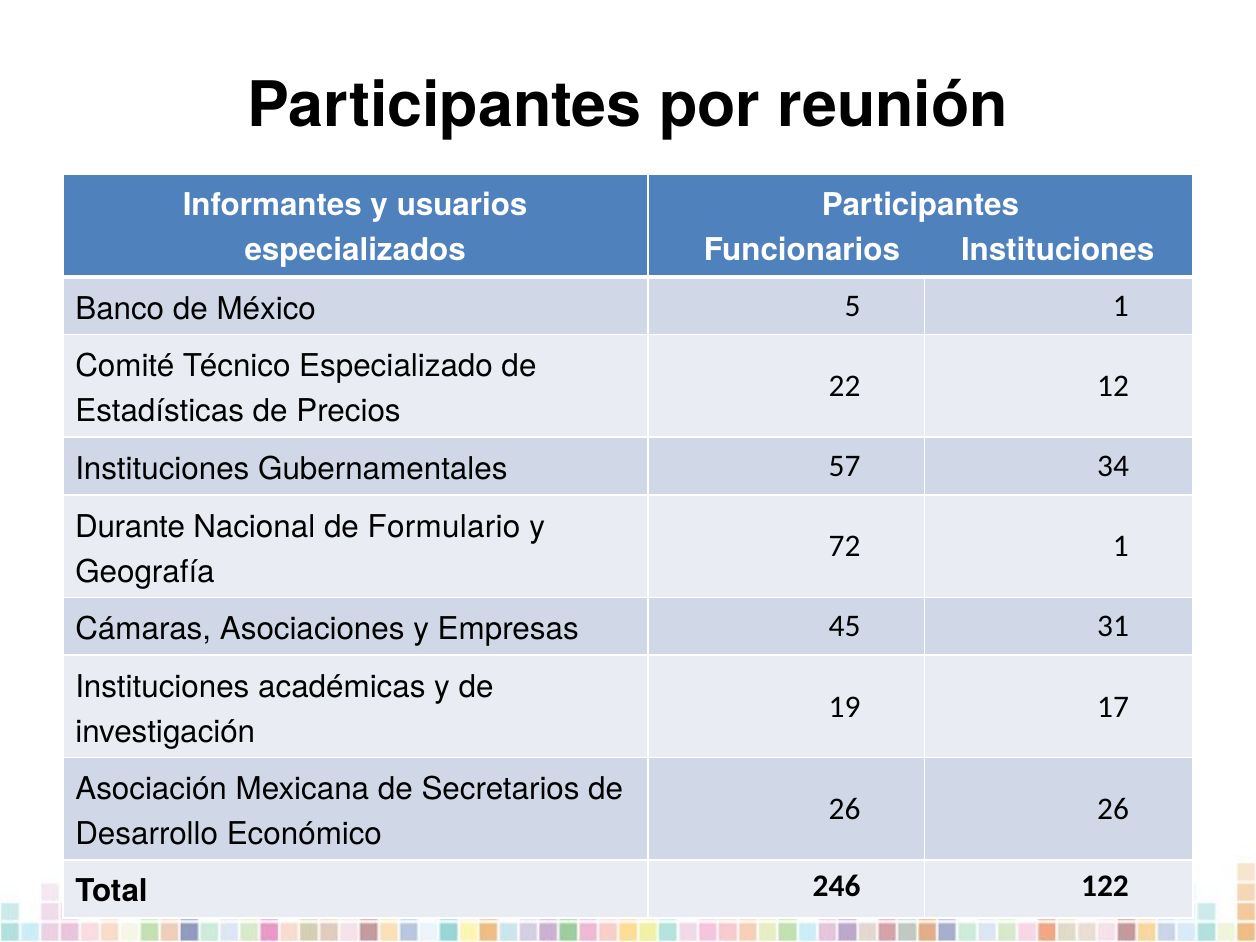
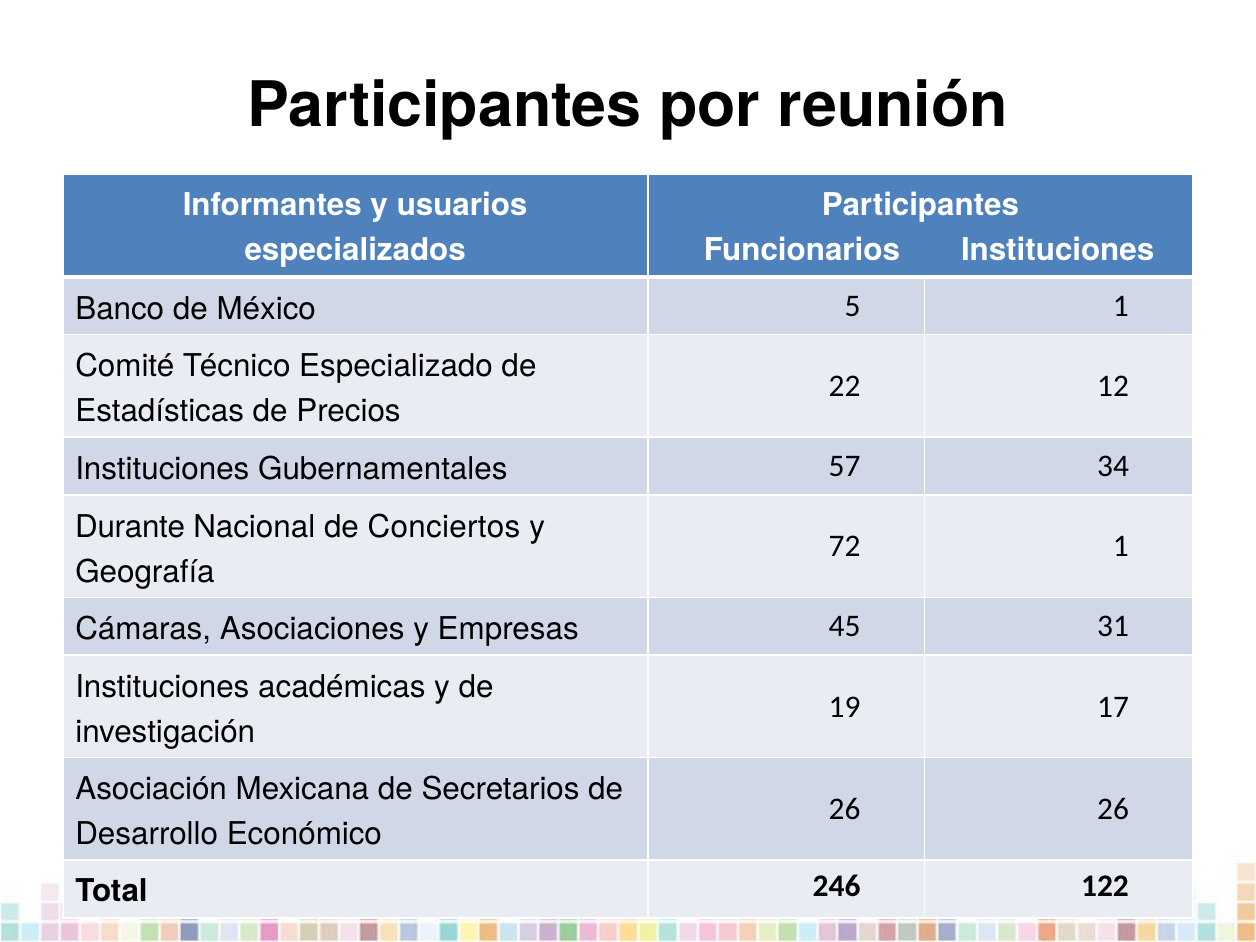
Formulario: Formulario -> Conciertos (444, 527)
